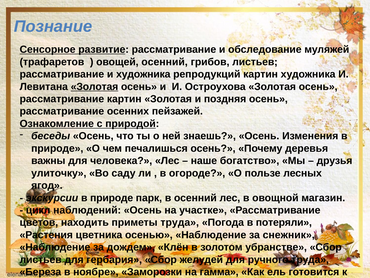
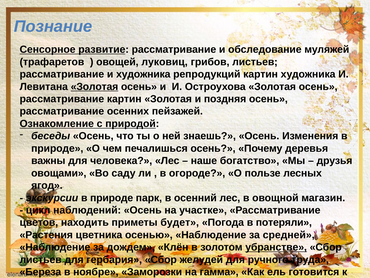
овощей осенний: осенний -> луковиц (165, 62)
улиточку: улиточку -> овощами (59, 173)
приметы труда: труда -> будет (180, 222)
снежник: снежник -> средней (289, 235)
убранстве underline: none -> present (276, 247)
